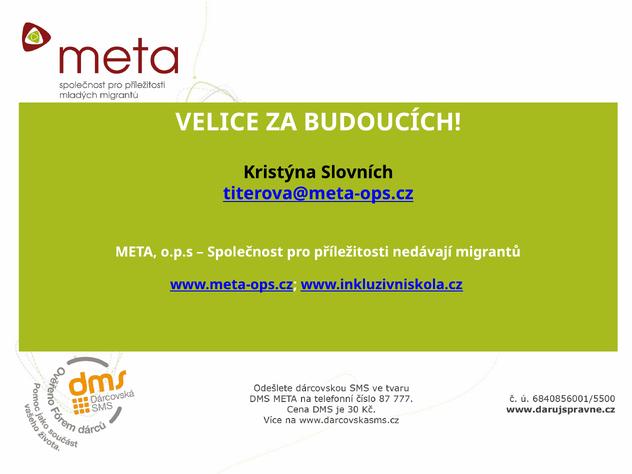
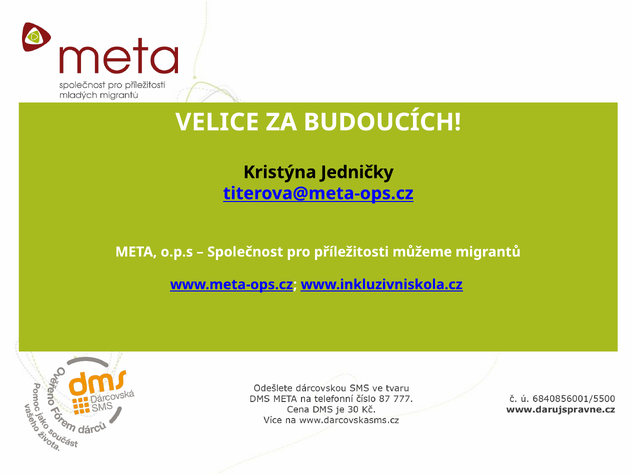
Slovních: Slovních -> Jedničky (357, 172)
nedávají: nedávají -> můžeme (422, 252)
